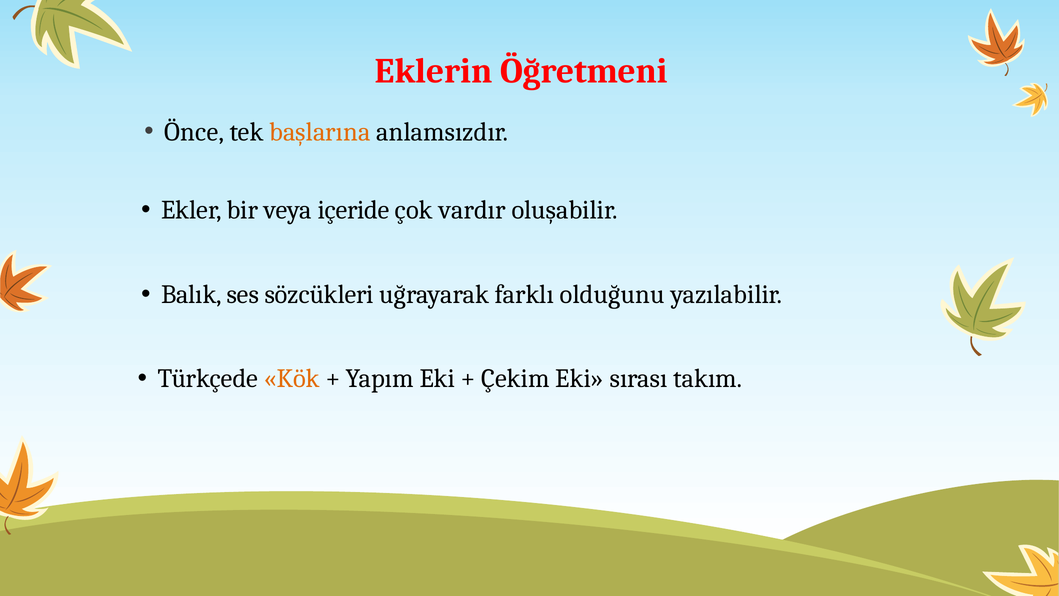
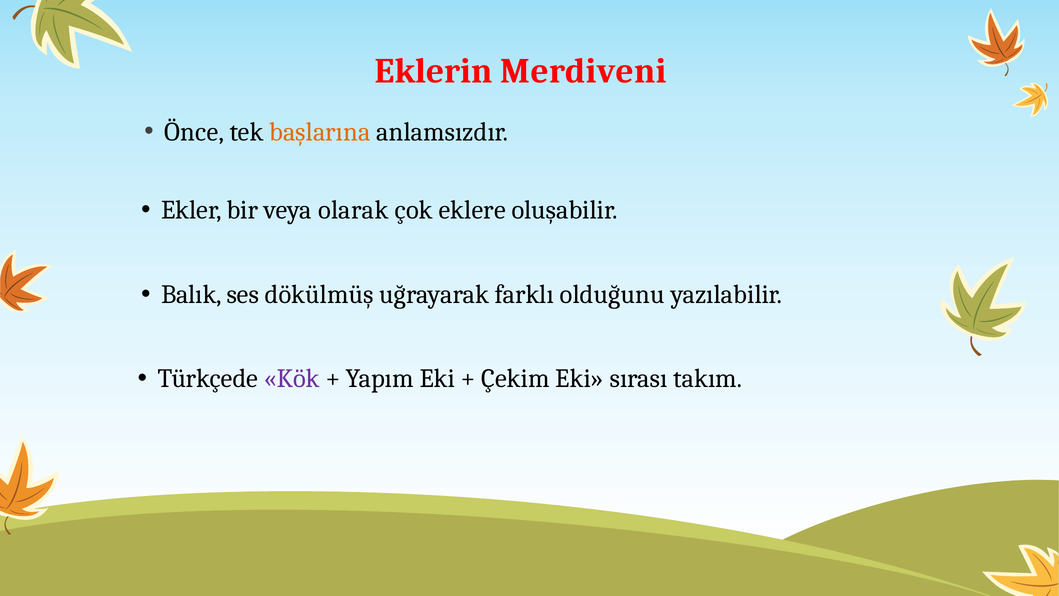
Öğretmeni: Öğretmeni -> Merdiveni (584, 71)
içeride: içeride -> olarak (353, 210)
vardır: vardır -> eklere (472, 210)
sözcükleri: sözcükleri -> dökülmüş (319, 294)
Kök colour: orange -> purple (292, 378)
